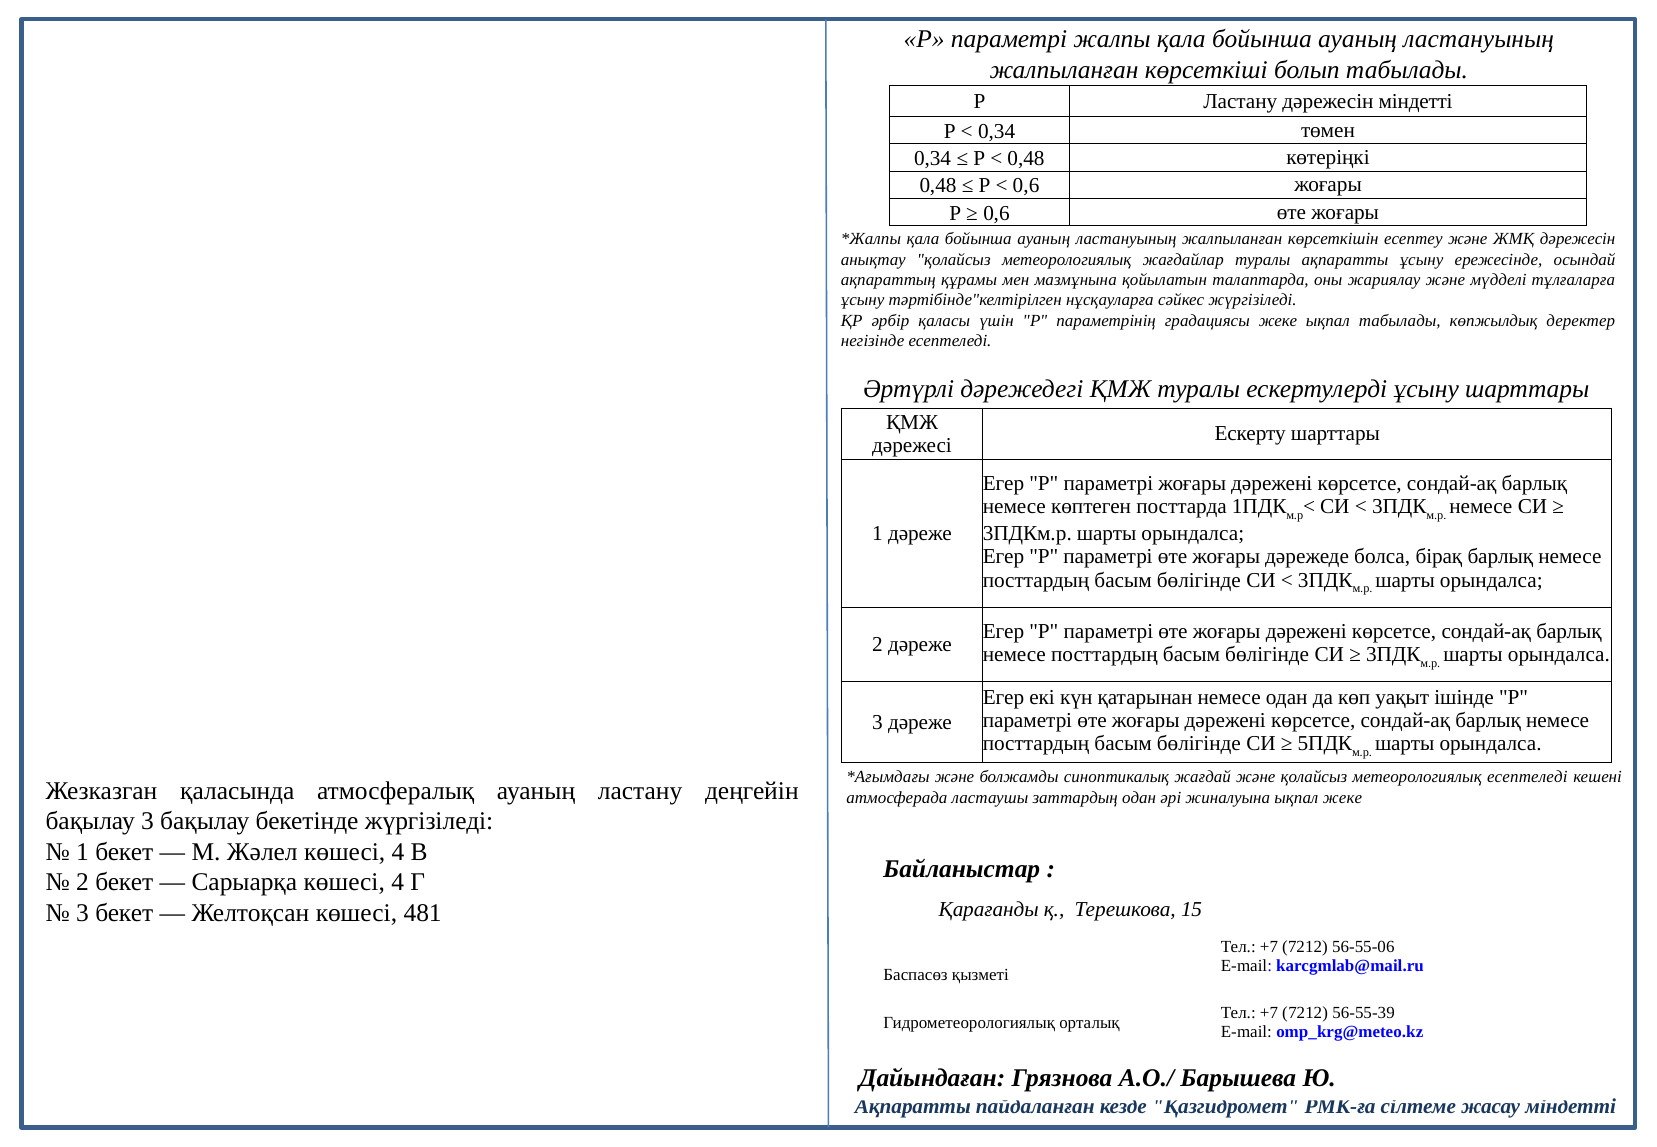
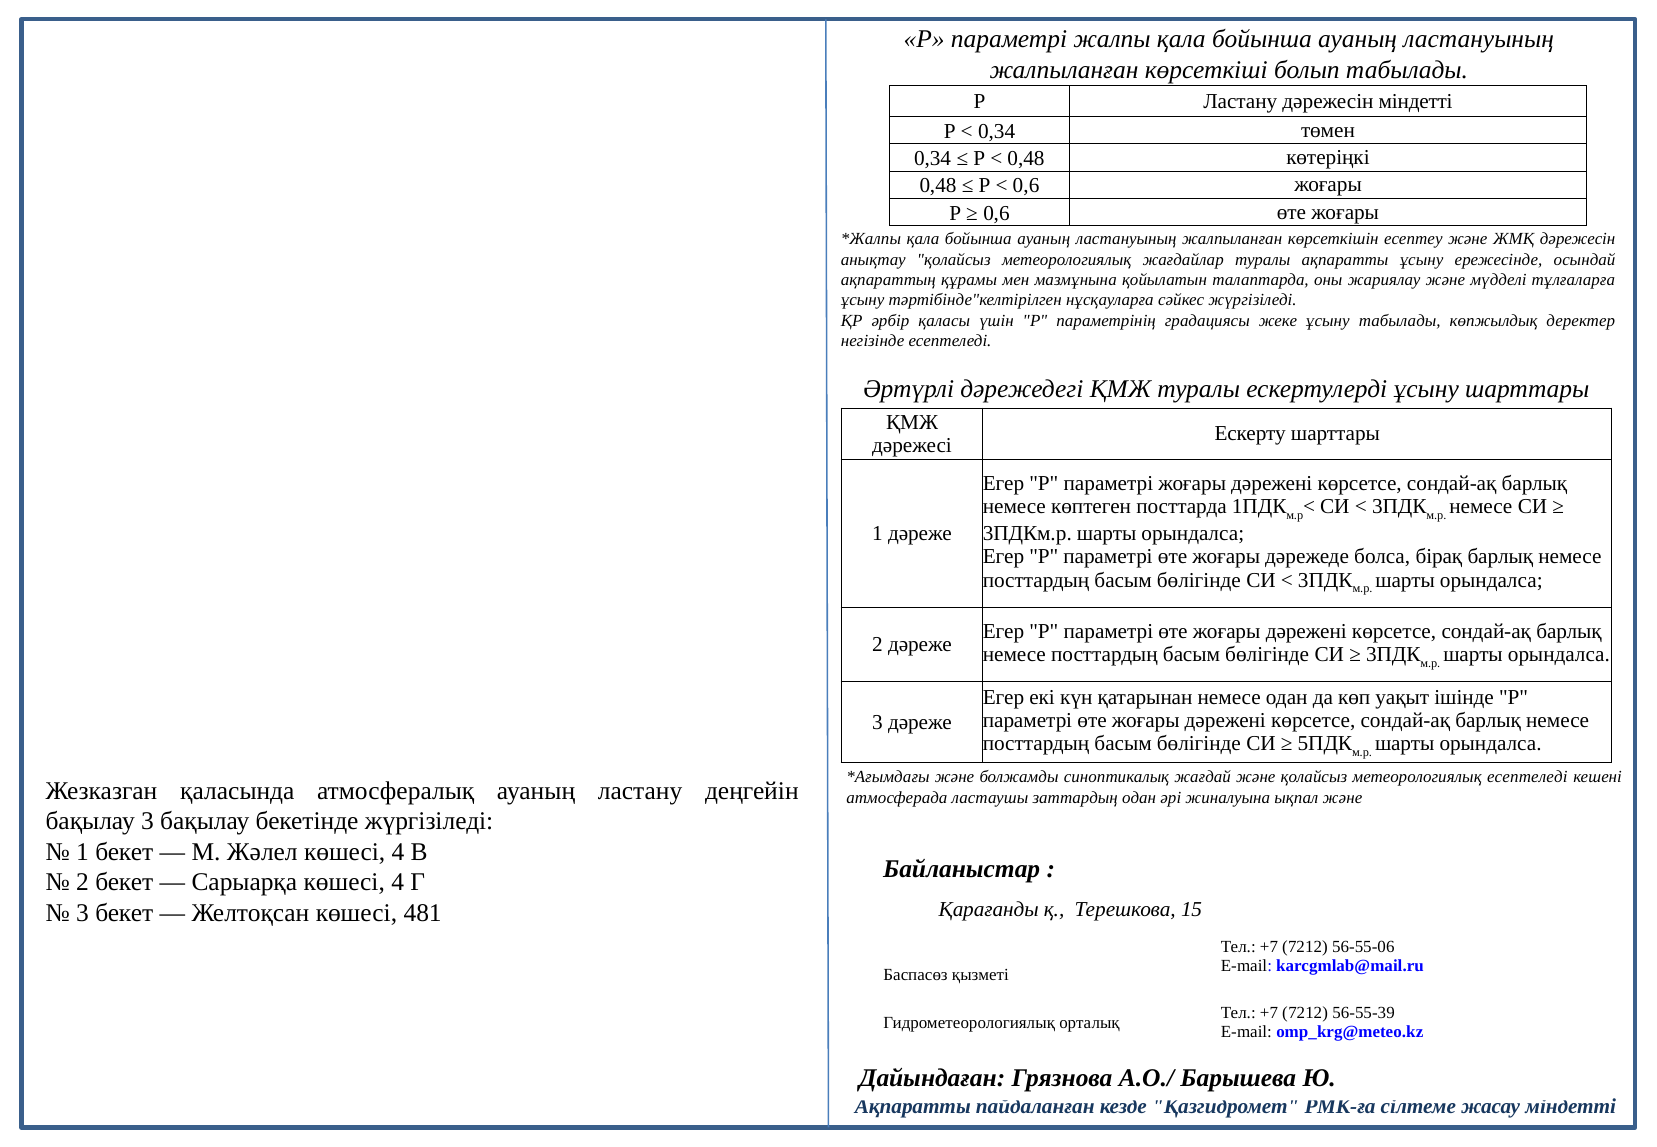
жеке ықпал: ықпал -> ұсыну (1328, 321)
ықпал жеке: жеке -> және (1343, 798)
